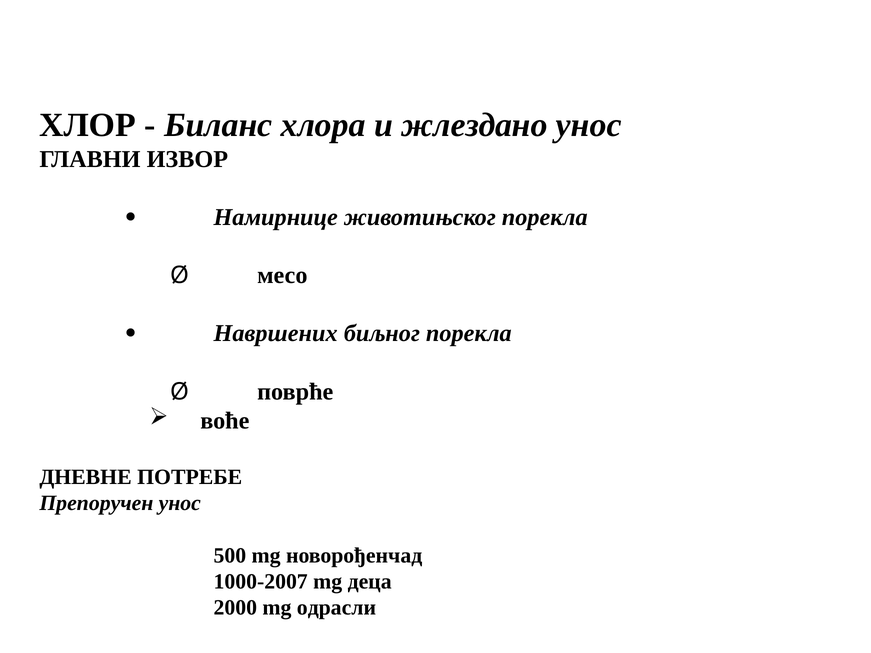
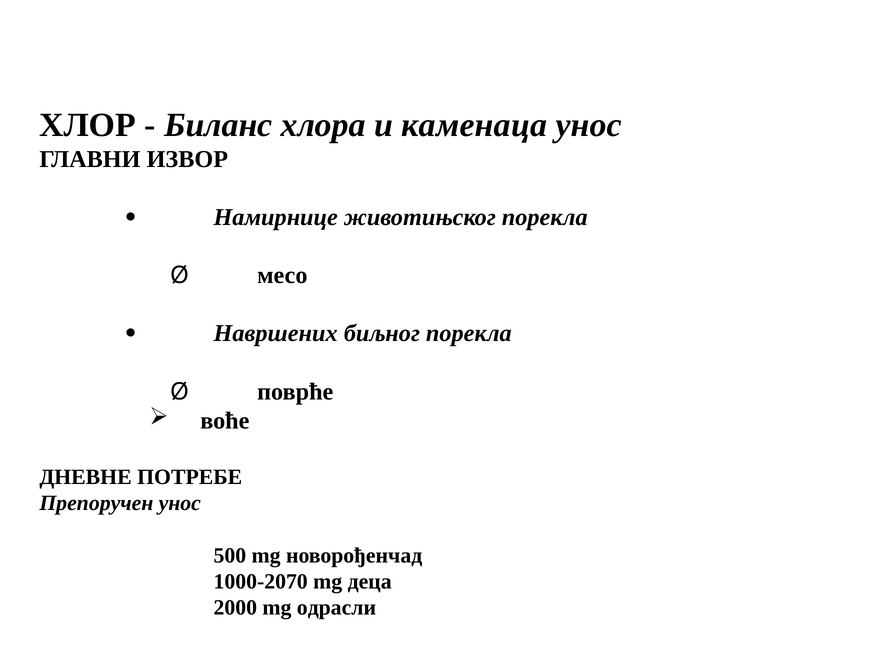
жлездано: жлездано -> каменаца (474, 125)
1000-2007: 1000-2007 -> 1000-2070 (261, 582)
